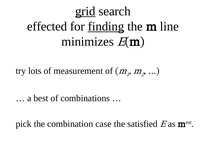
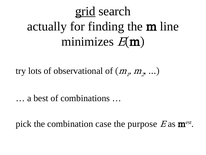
effected: effected -> actually (47, 26)
finding underline: present -> none (106, 26)
measurement: measurement -> observational (78, 71)
satisfied: satisfied -> purpose (142, 123)
